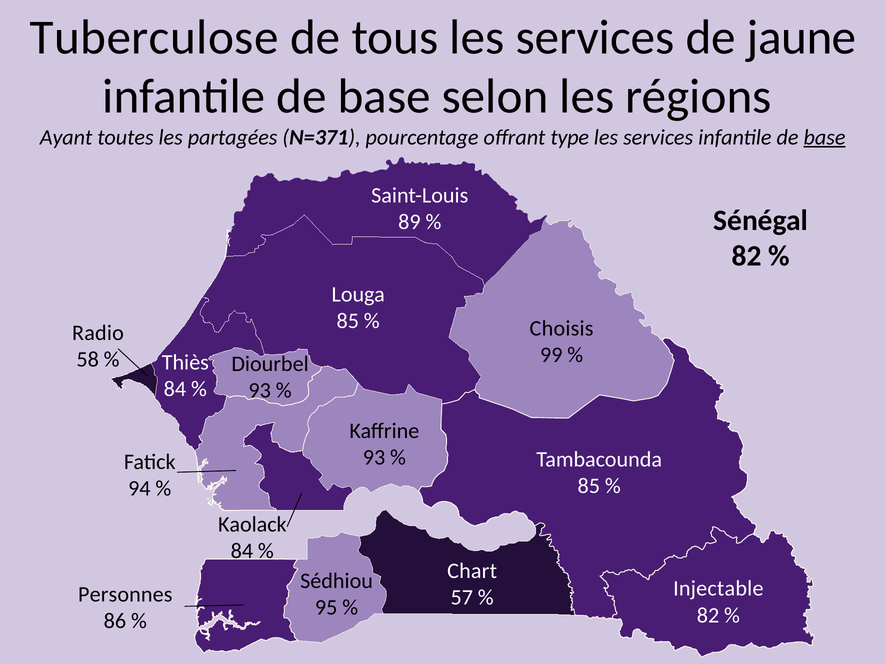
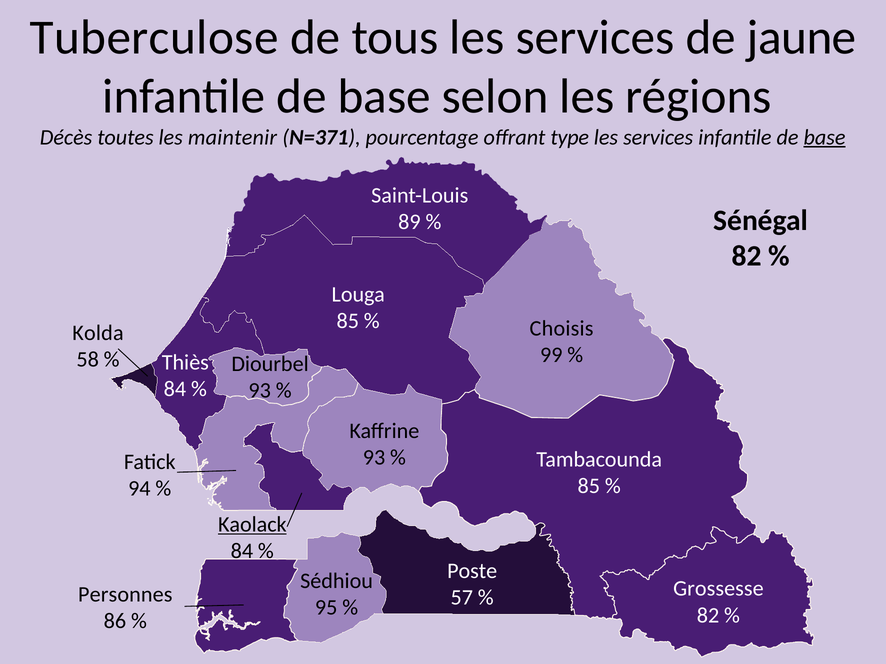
Ayant: Ayant -> Décès (66, 137)
partagées: partagées -> maintenir (232, 137)
Radio: Radio -> Kolda (98, 333)
Kaolack underline: none -> present (252, 525)
Chart: Chart -> Poste (472, 571)
Injectable: Injectable -> Grossesse (718, 589)
